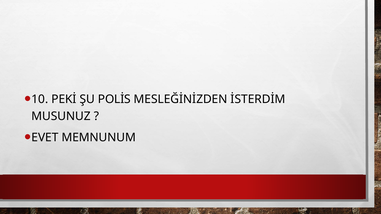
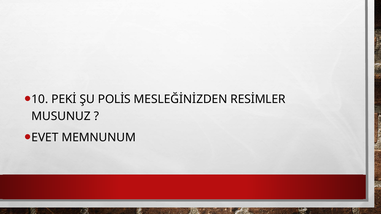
İSTERDİM: İSTERDİM -> RESİMLER (258, 99)
